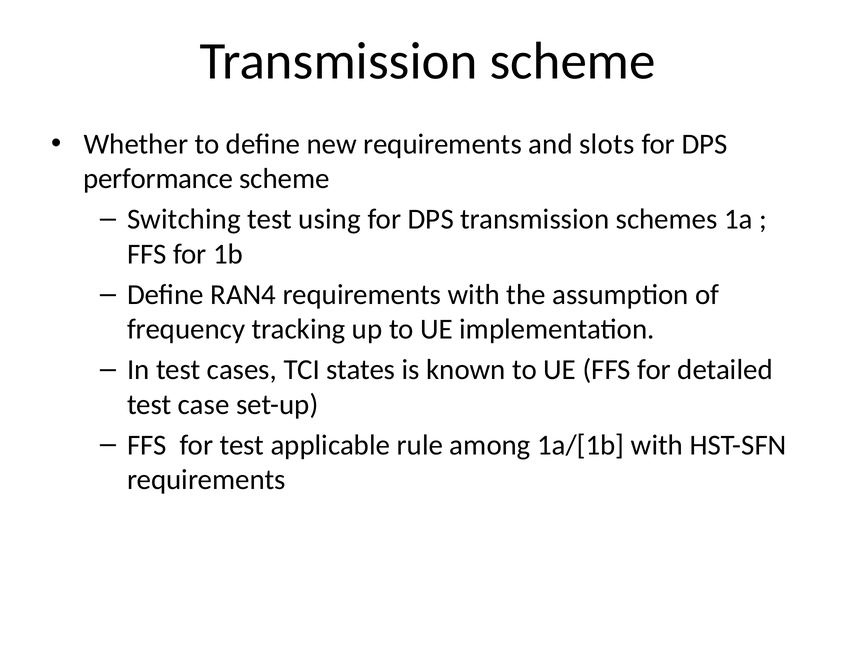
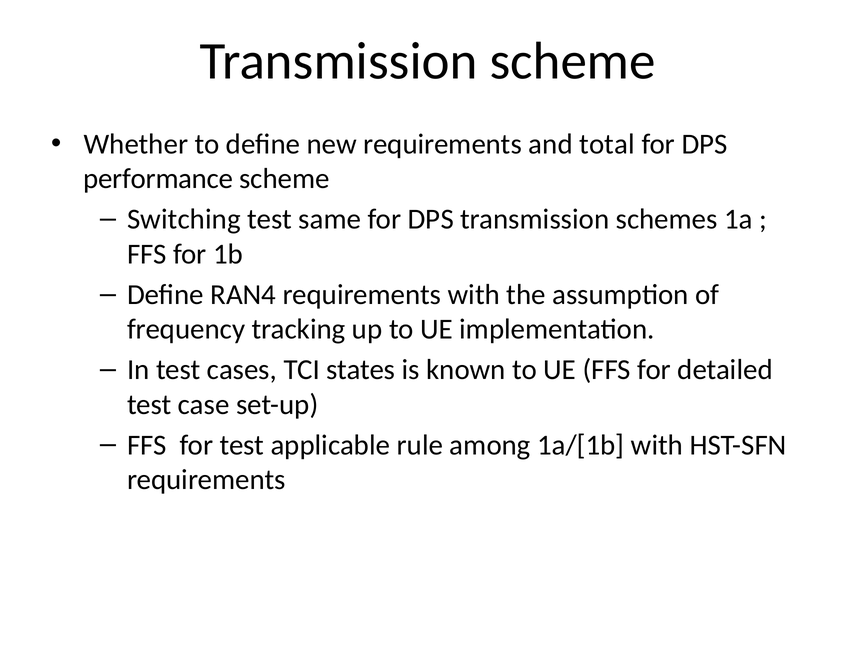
slots: slots -> total (607, 144)
using: using -> same (330, 219)
